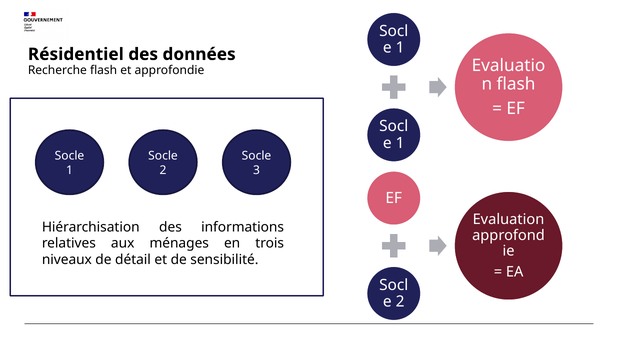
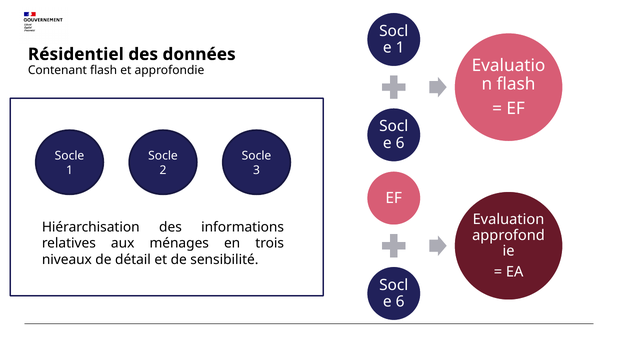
Recherche: Recherche -> Contenant (57, 70)
1: 1 -> 6 (400, 143)
2: 2 -> 6 (400, 301)
